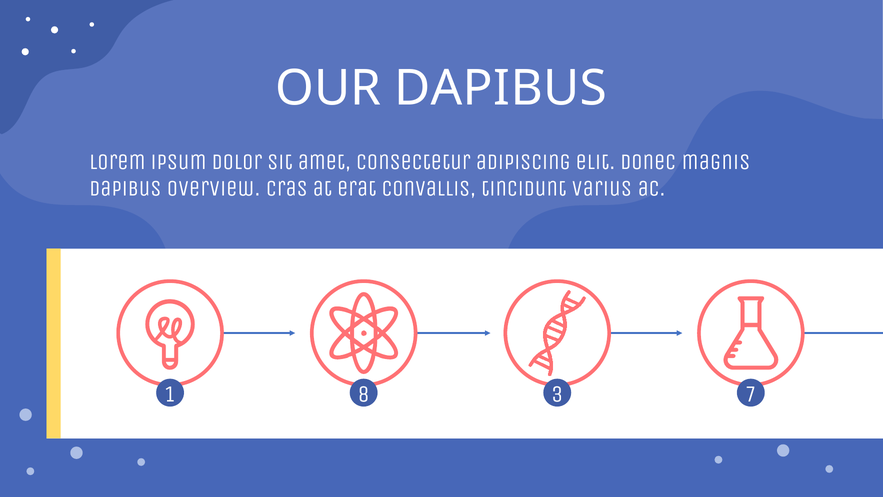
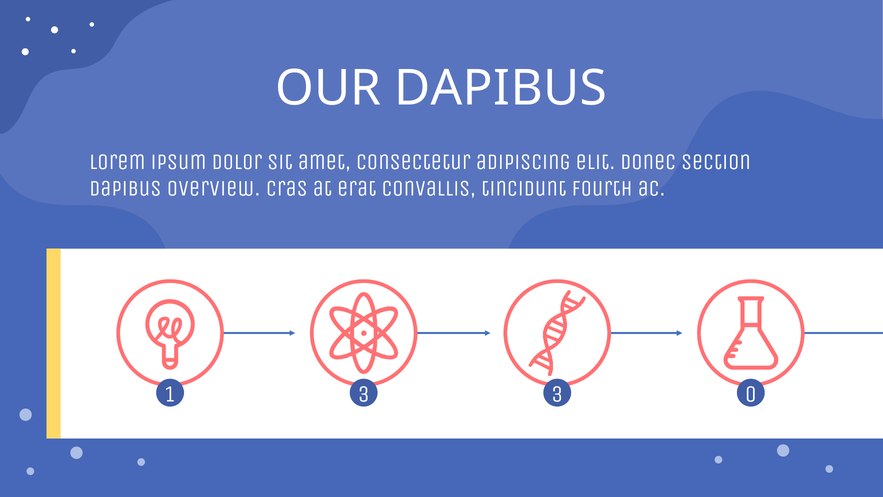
magnis: magnis -> section (716, 162)
varius: varius -> fourth (602, 188)
1 8: 8 -> 3 (364, 394)
7: 7 -> 0 (751, 394)
